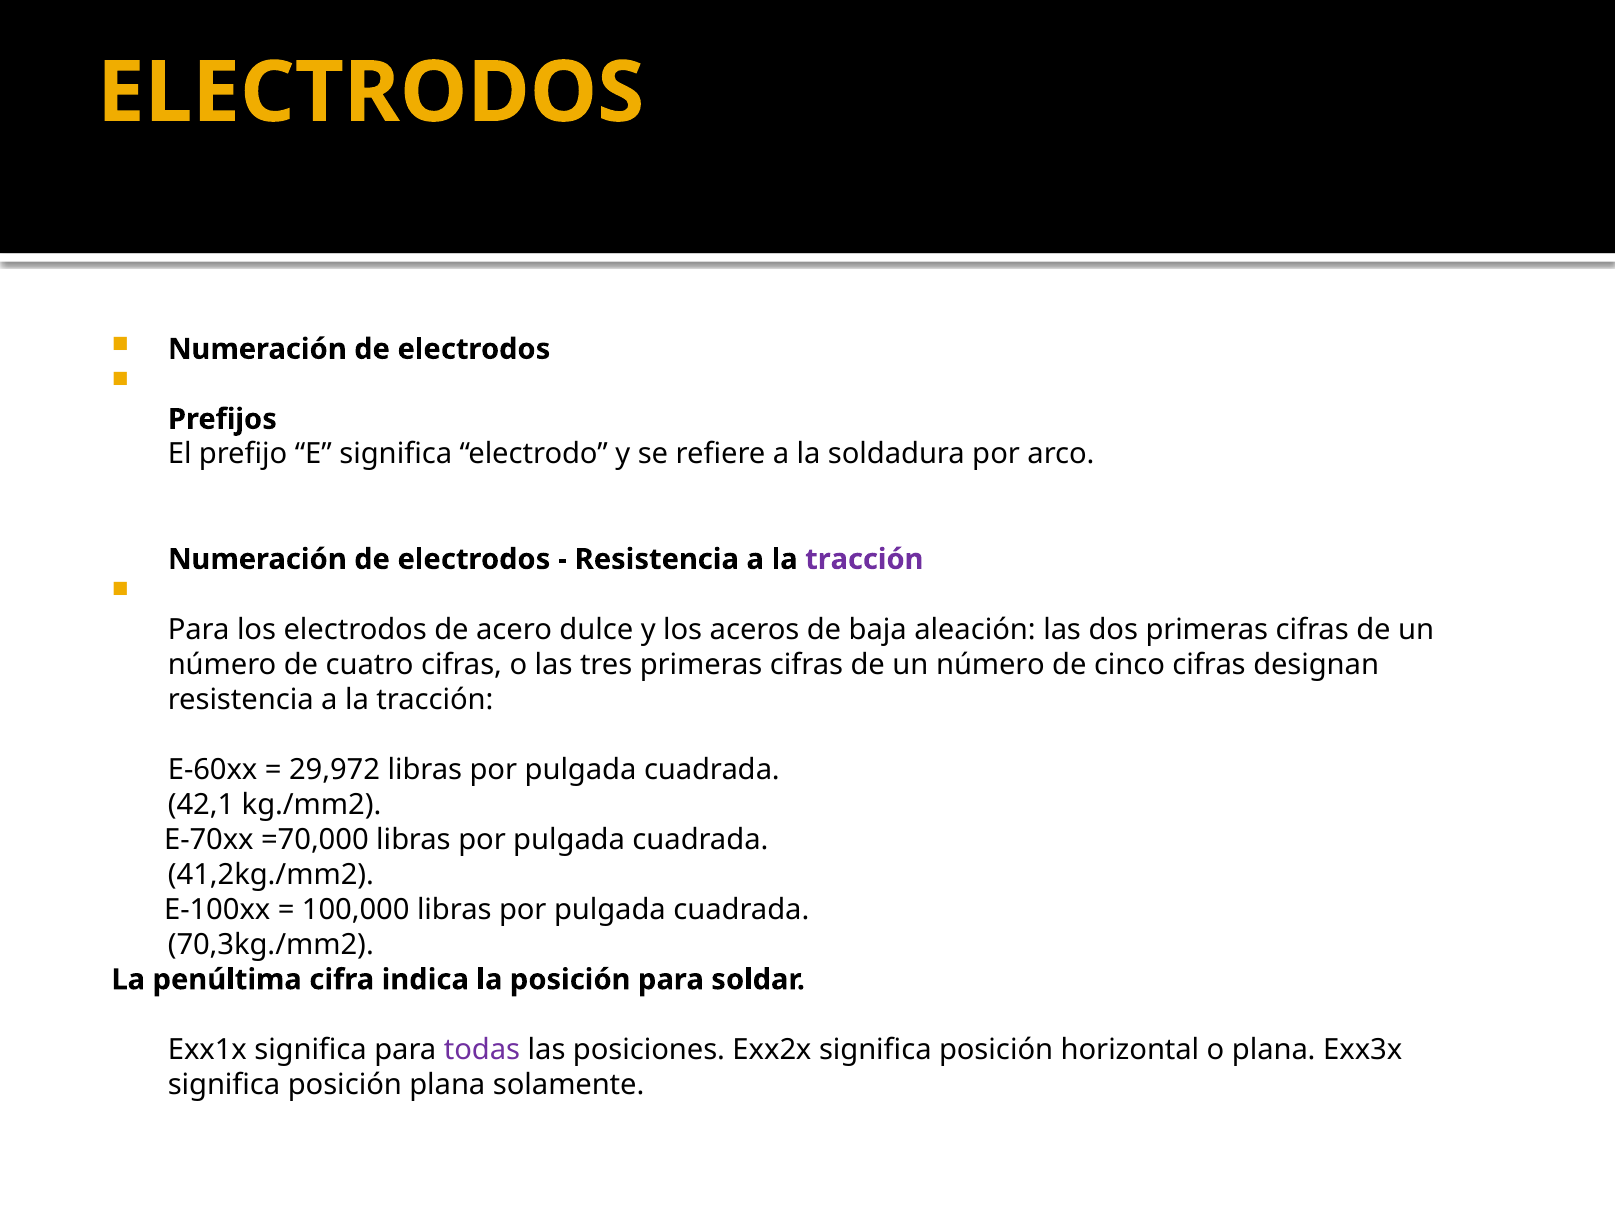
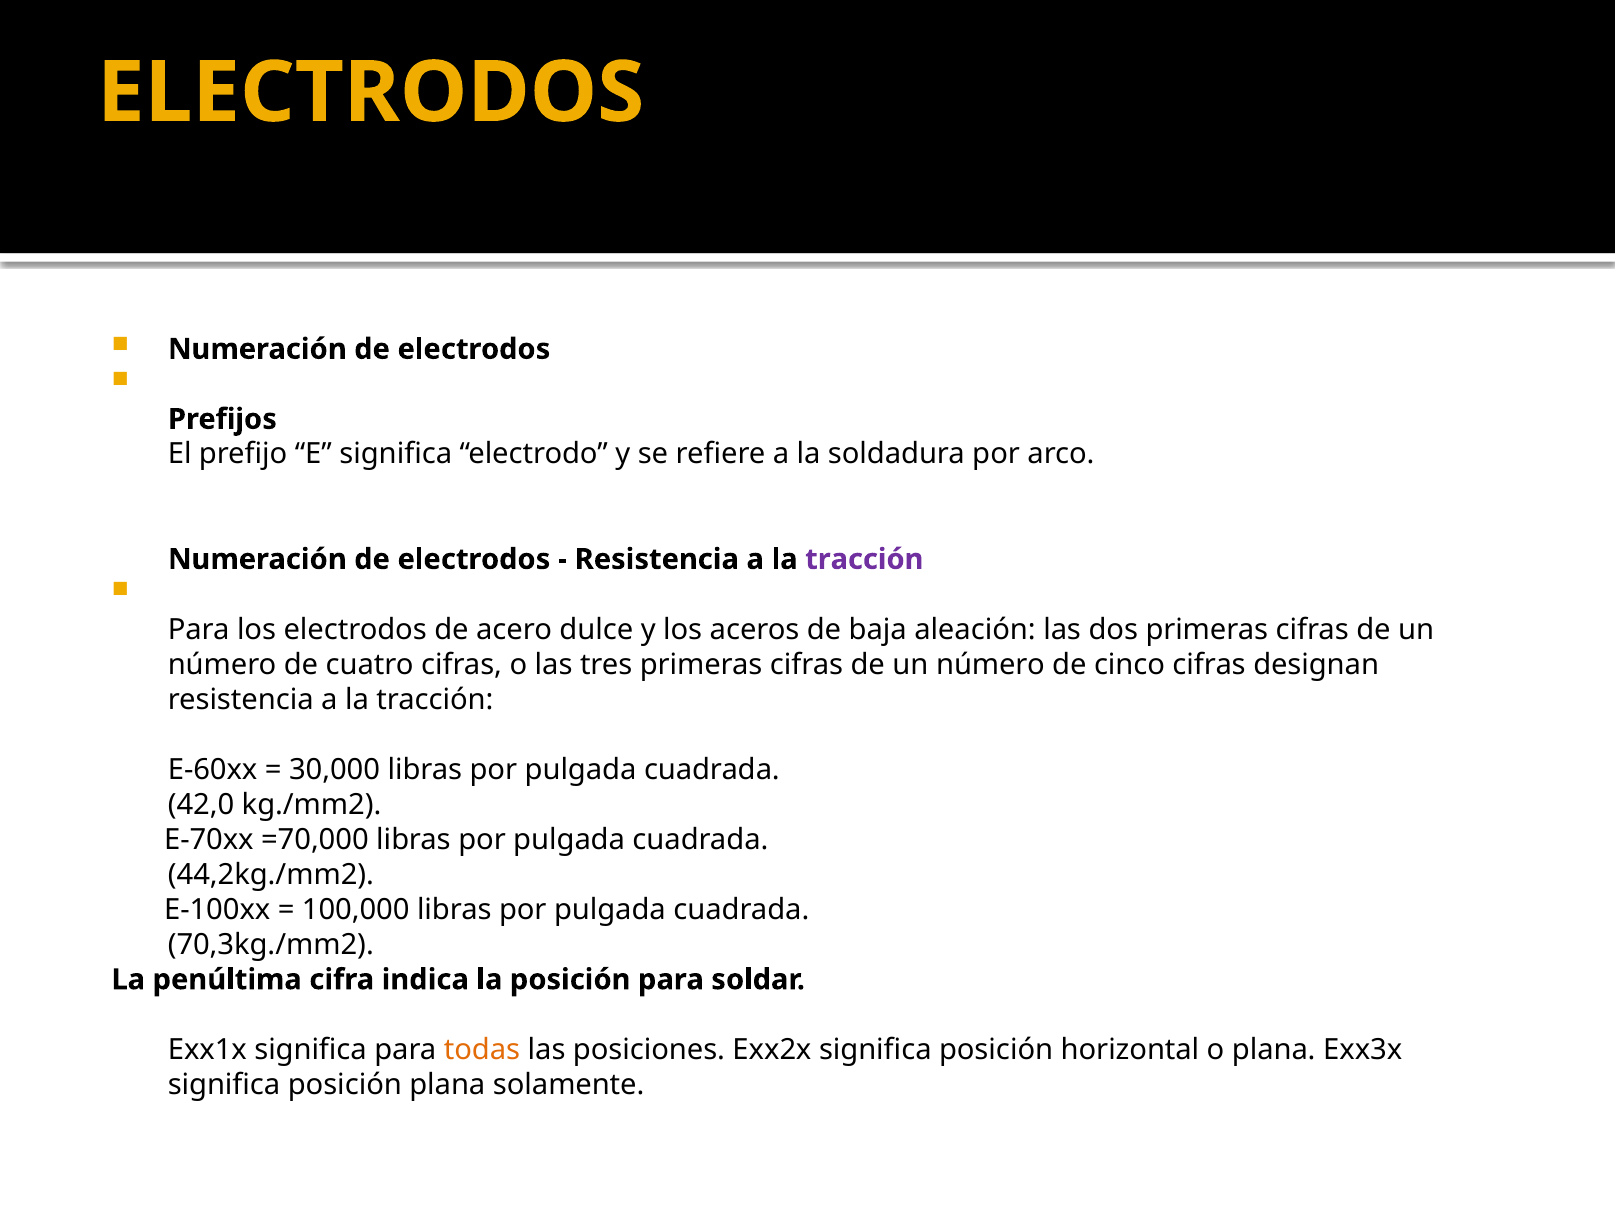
29,972: 29,972 -> 30,000 (335, 770)
42,1: 42,1 -> 42,0 (201, 805)
41,2kg./mm2: 41,2kg./mm2 -> 44,2kg./mm2 (271, 875)
todas colour: purple -> orange (482, 1050)
